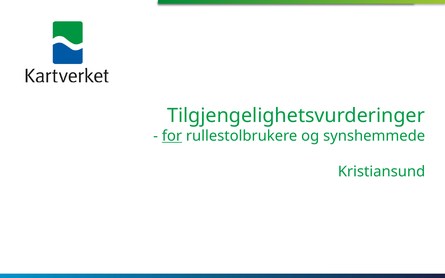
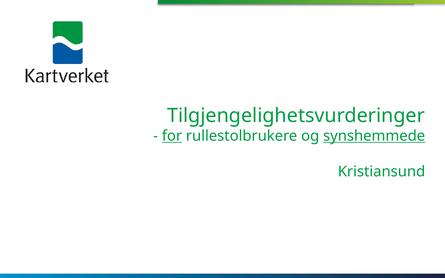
synshemmede underline: none -> present (374, 136)
